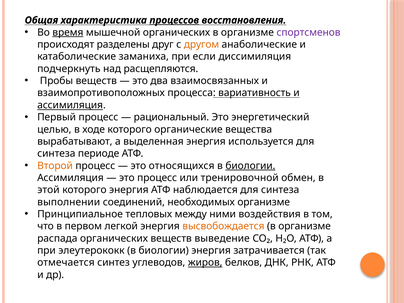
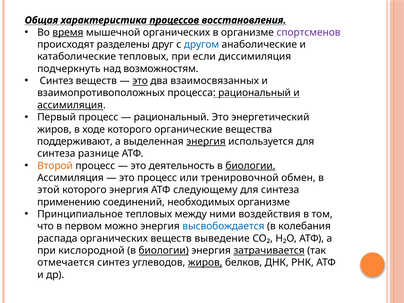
другом colour: orange -> blue (201, 44)
катаболические заманиха: заманиха -> тепловых (144, 57)
расщепляются: расщепляются -> возможностям (161, 69)
Пробы: Пробы -> Синтез (57, 81)
это underline: none -> present (140, 81)
процесса вариативность: вариативность -> рациональный (255, 93)
целью: целью -> жиров (54, 129)
вырабатывают: вырабатывают -> поддерживают (75, 141)
энергия underline: none -> present (206, 141)
периоде: периоде -> разнице (99, 154)
относящихся: относящихся -> деятельность (182, 166)
наблюдается: наблюдается -> следующему (205, 190)
выполнении: выполнении -> применению (69, 202)
легкой: легкой -> можно (121, 226)
высвобождается colour: orange -> blue (223, 226)
организме: организме -> колебания (305, 226)
элеутерококк: элеутерококк -> кислородной (91, 251)
биологии underline: none -> present (164, 251)
затрачивается underline: none -> present (269, 251)
